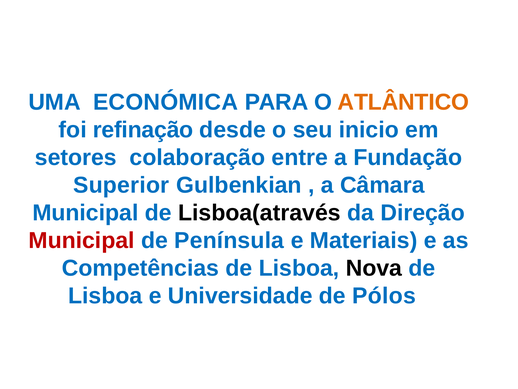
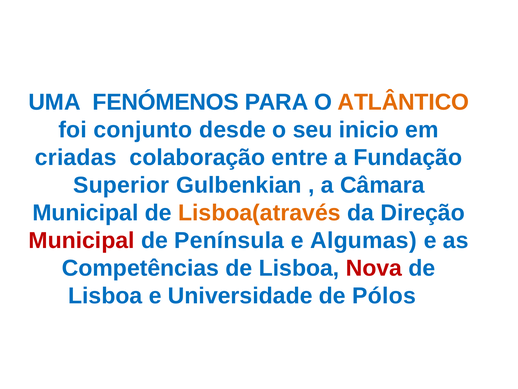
ECONÓMICA: ECONÓMICA -> FENÓMENOS (166, 102)
refinação: refinação -> conjunto (143, 130)
setores: setores -> criadas (76, 157)
Lisboa(através colour: black -> orange (259, 213)
Materiais: Materiais -> Algumas (363, 240)
Nova colour: black -> red (374, 268)
